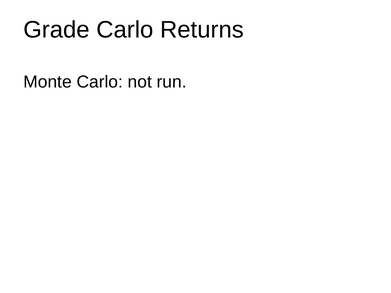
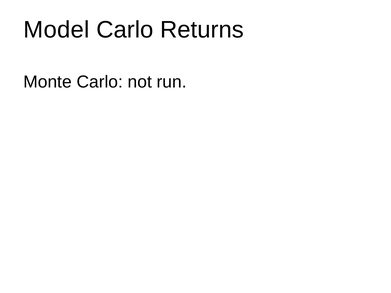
Grade: Grade -> Model (56, 30)
